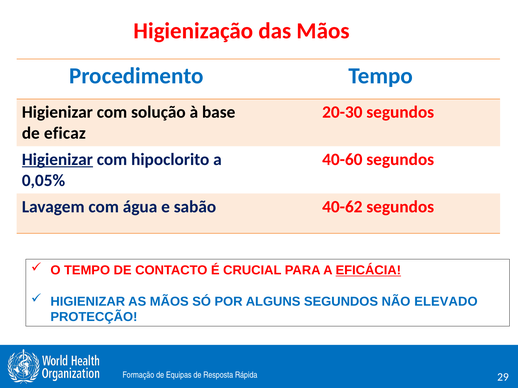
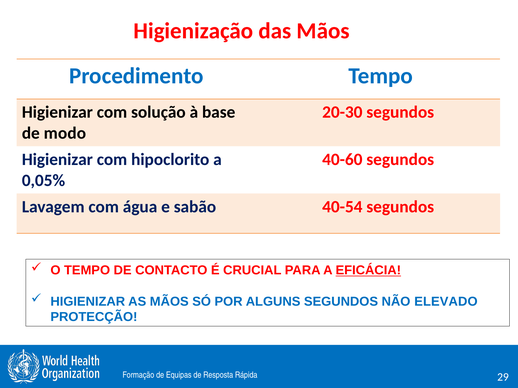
eficaz: eficaz -> modo (65, 133)
Higienizar underline: present -> none (57, 160)
40-62: 40-62 -> 40-54 (342, 207)
